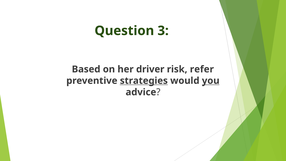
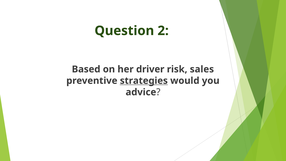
3: 3 -> 2 (163, 31)
refer: refer -> sales (202, 69)
you underline: present -> none (211, 81)
